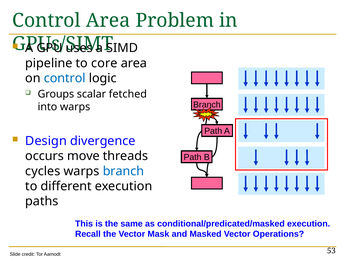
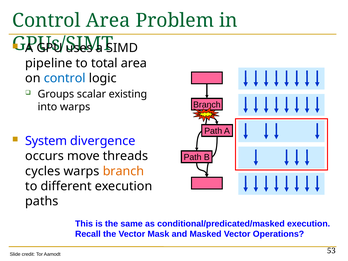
core: core -> total (104, 63)
fetched: fetched -> existing (128, 94)
Design: Design -> System (46, 141)
branch colour: blue -> orange (123, 171)
